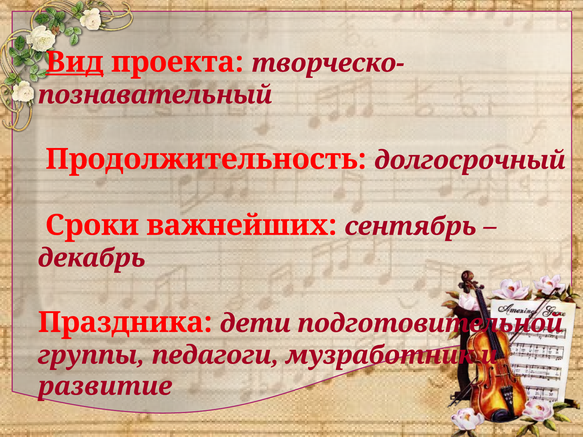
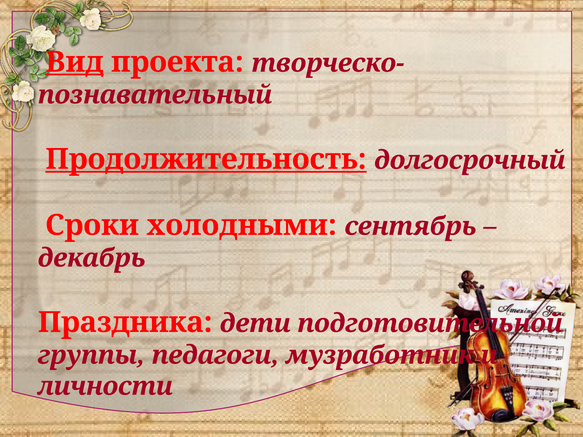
Продолжительность underline: none -> present (206, 159)
важнейших: важнейших -> холодными (242, 225)
развитие: развитие -> личности (105, 386)
